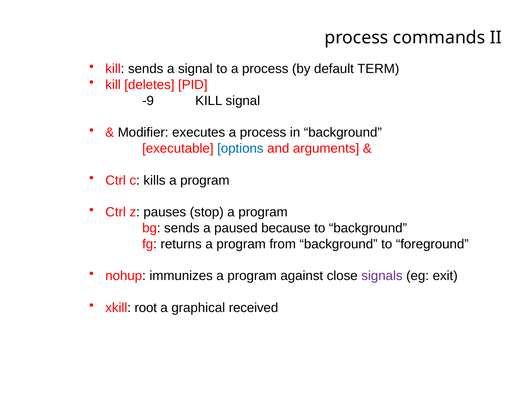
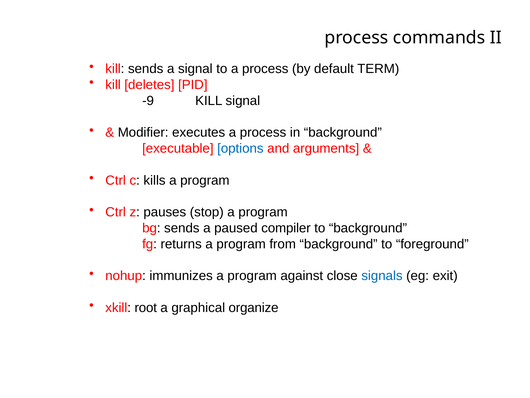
because: because -> compiler (286, 228)
signals colour: purple -> blue (382, 275)
received: received -> organize (254, 307)
